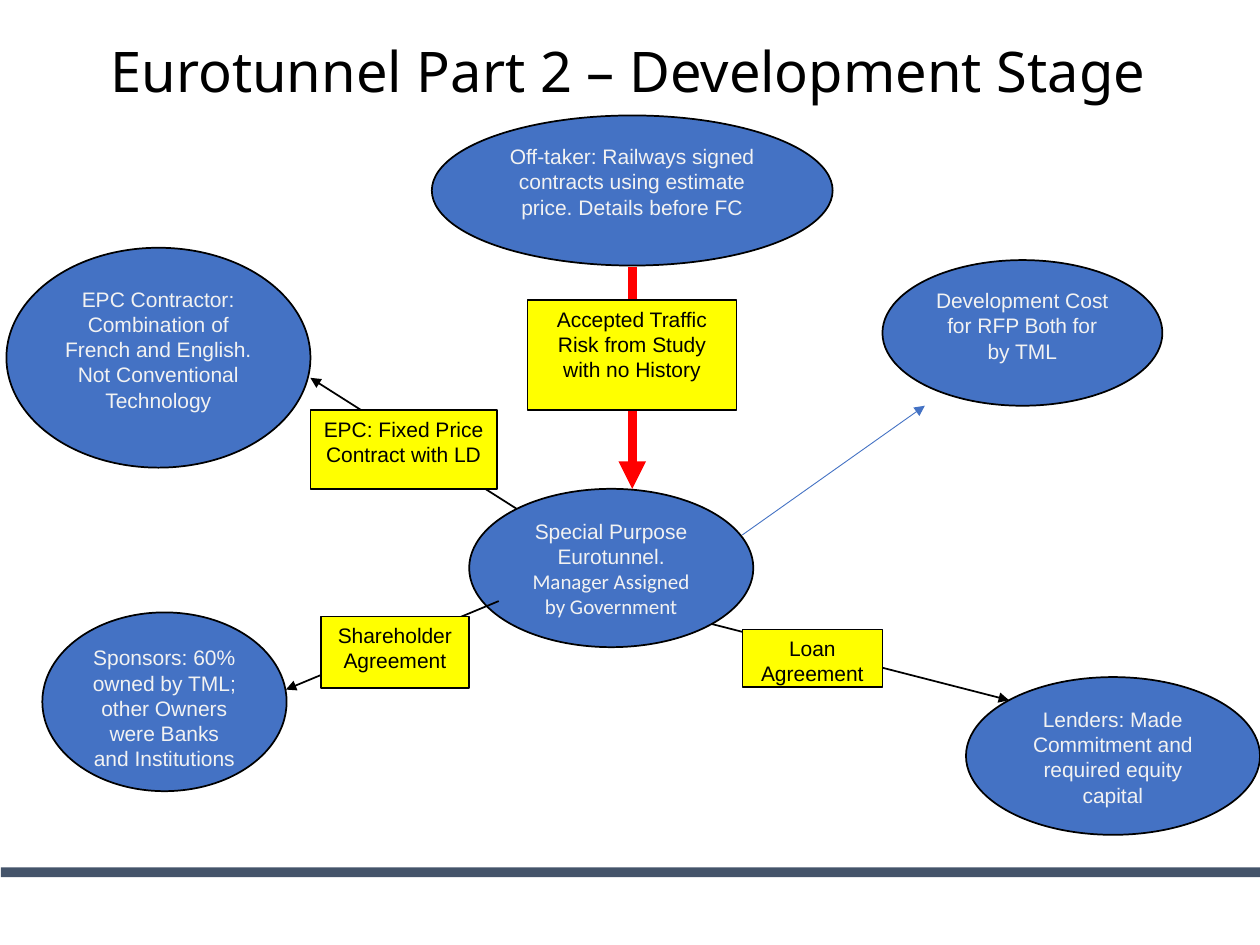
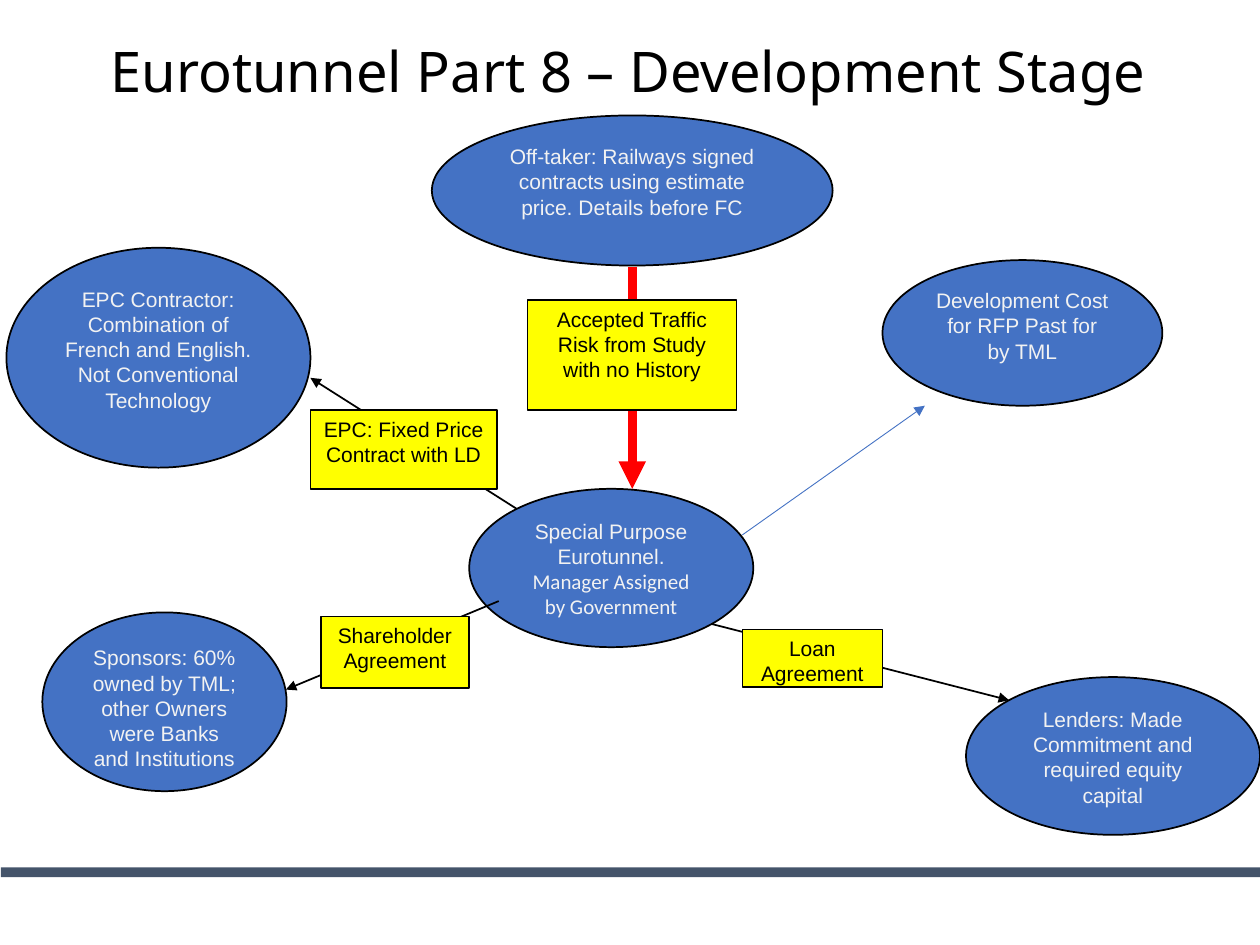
2: 2 -> 8 (556, 74)
Both: Both -> Past (1046, 327)
